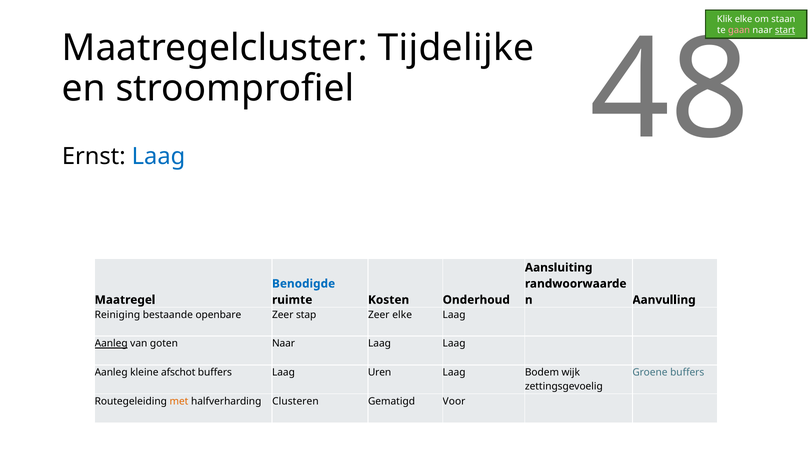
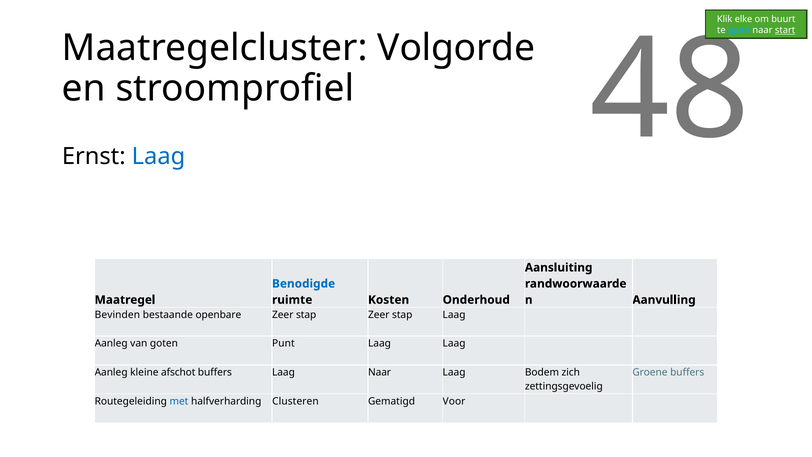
staan: staan -> buurt (783, 19)
gaan colour: pink -> light blue (739, 30)
Tijdelijke: Tijdelijke -> Volgorde (456, 48)
Reiniging: Reiniging -> Bevinden (117, 315)
elke: elke -> stap (402, 315)
Aanleg underline: present -> none (111, 343)
goten Naar: Naar -> Punt (283, 343)
Laag Uren: Uren -> Naar (380, 372)
wijk: wijk -> zich (571, 372)
met colour: orange -> blue (179, 401)
